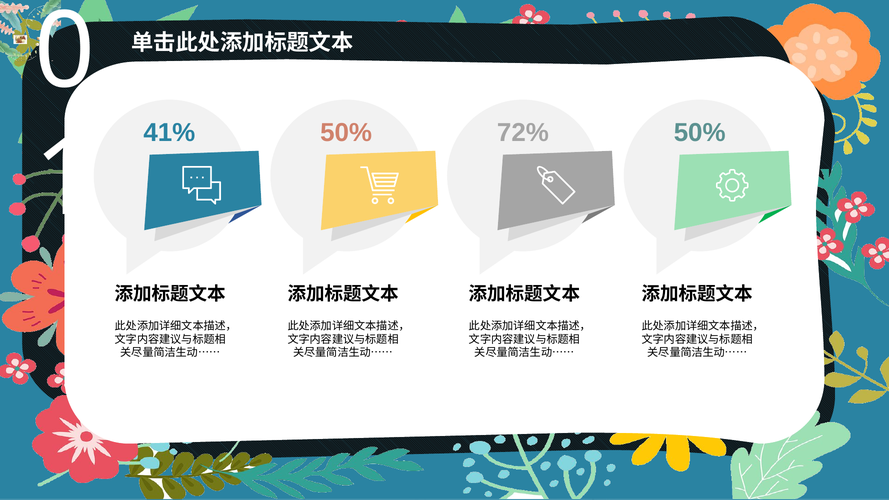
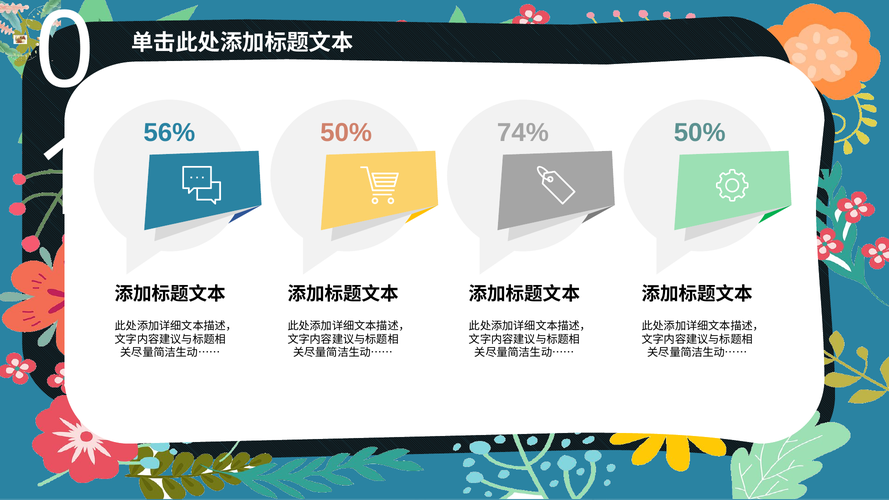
41%: 41% -> 56% (169, 133)
72%: 72% -> 74% (523, 133)
